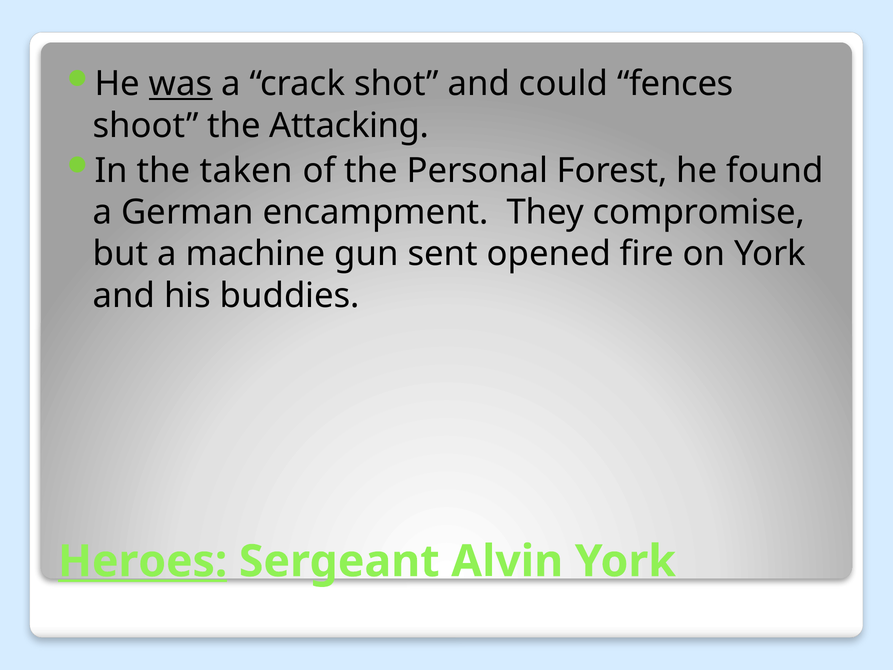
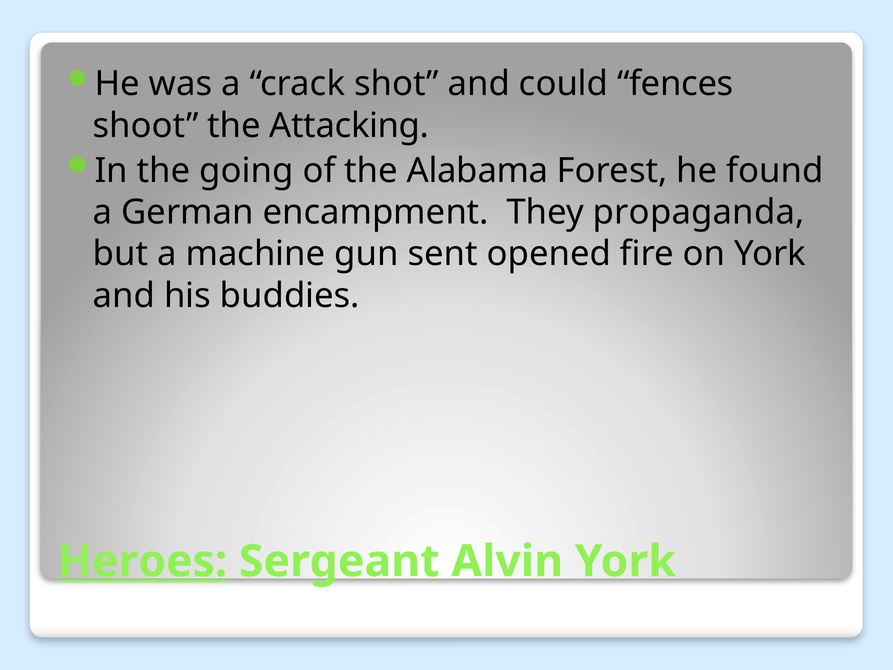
was underline: present -> none (181, 84)
taken: taken -> going (247, 170)
Personal: Personal -> Alabama (478, 170)
compromise: compromise -> propaganda (699, 212)
